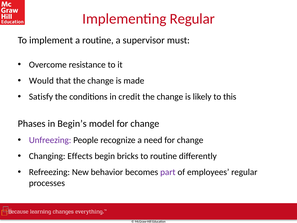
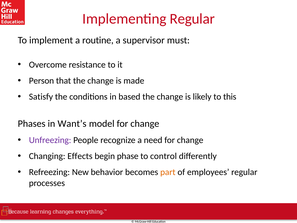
Would: Would -> Person (41, 81)
credit: credit -> based (129, 97)
Begin’s: Begin’s -> Want’s (72, 124)
bricks: bricks -> phase (128, 156)
to routine: routine -> control (163, 156)
part colour: purple -> orange (168, 172)
